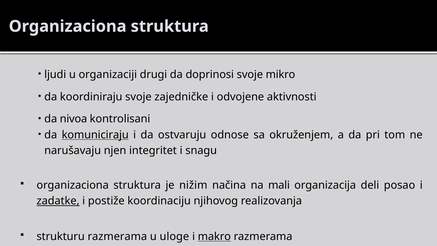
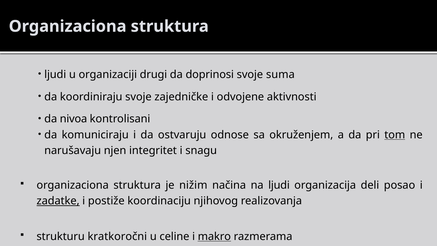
mikro: mikro -> suma (280, 74)
komuniciraju underline: present -> none (95, 135)
tom underline: none -> present (395, 135)
na mali: mali -> ljudi (279, 185)
strukturu razmerama: razmerama -> kratkoročni (117, 236)
uloge: uloge -> celine (174, 236)
